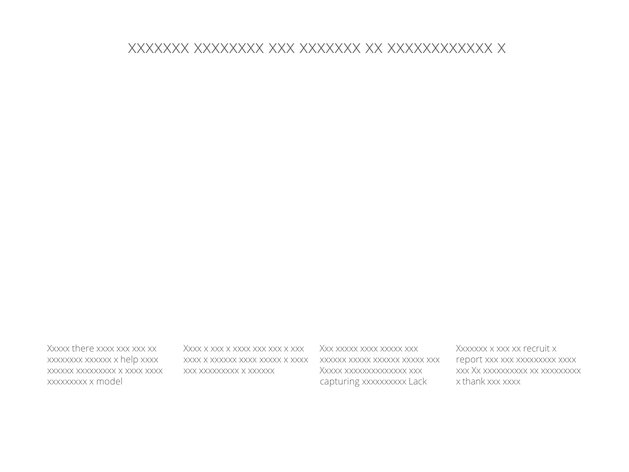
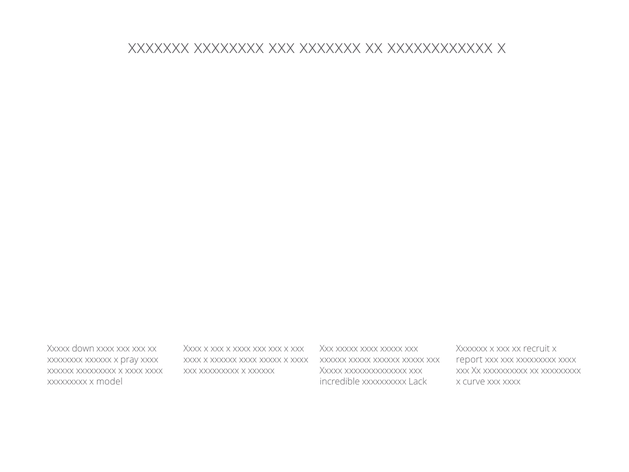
there: there -> down (83, 349)
help: help -> pray (129, 360)
capturing: capturing -> incredible (340, 382)
thank: thank -> curve (474, 382)
